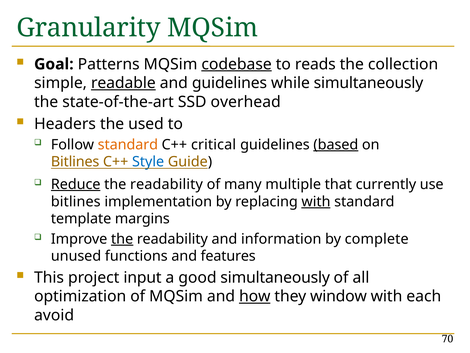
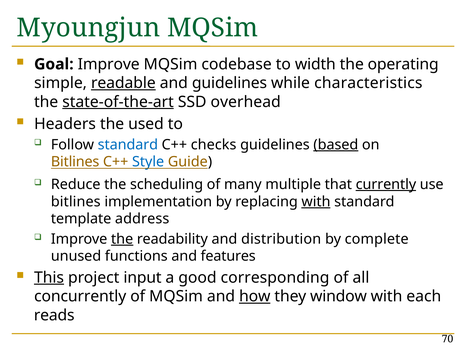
Granularity: Granularity -> Myoungjun (88, 28)
Goal Patterns: Patterns -> Improve (109, 64)
codebase underline: present -> none (237, 64)
reads: reads -> width (315, 64)
collection: collection -> operating (403, 64)
while simultaneously: simultaneously -> characteristics (368, 83)
state-of-the-art underline: none -> present (118, 102)
standard colour: orange -> blue (128, 144)
critical: critical -> checks (214, 144)
Reduce underline: present -> none (76, 184)
readability: readability -> scheduling (167, 184)
currently underline: none -> present (386, 184)
margins: margins -> address (142, 219)
information: information -> distribution (281, 239)
This underline: none -> present (49, 277)
good simultaneously: simultaneously -> corresponding (275, 277)
optimization: optimization -> concurrently (80, 296)
avoid: avoid -> reads (54, 315)
